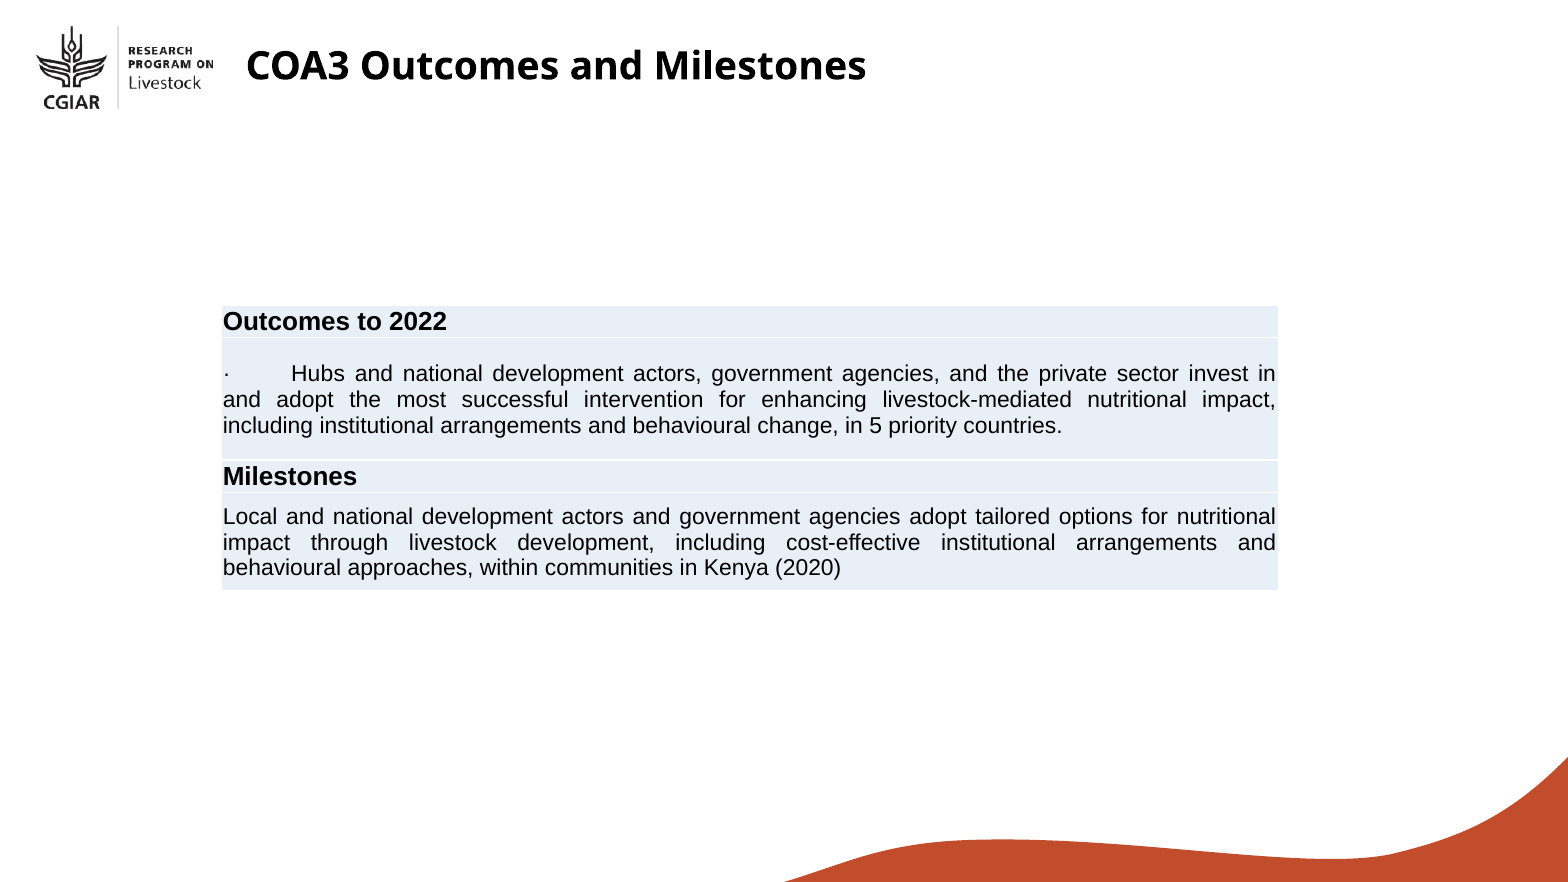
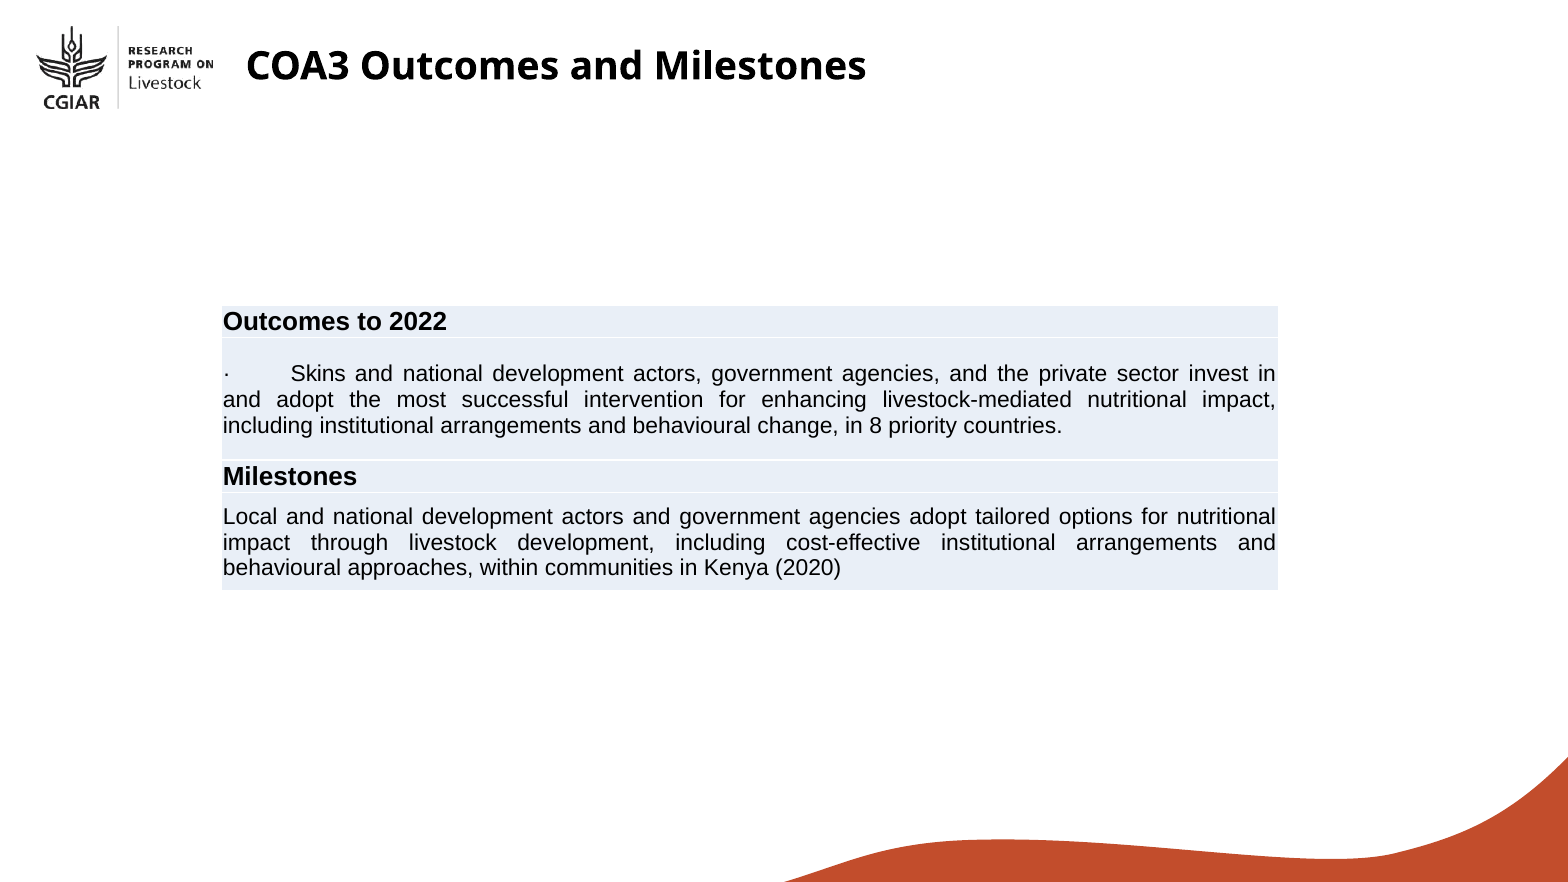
Hubs: Hubs -> Skins (318, 374)
5: 5 -> 8 (876, 426)
